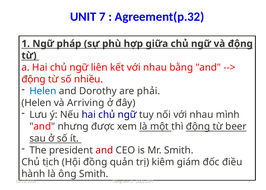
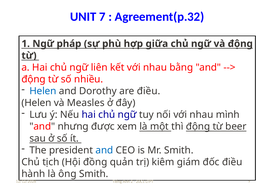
are phải: phải -> điều (149, 91)
Arriving: Arriving -> Measles (86, 103)
and colour: red -> blue (104, 150)
